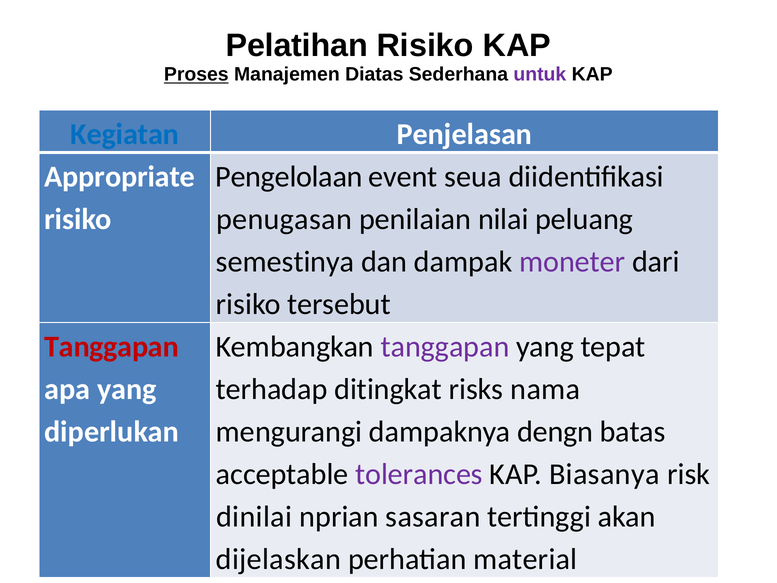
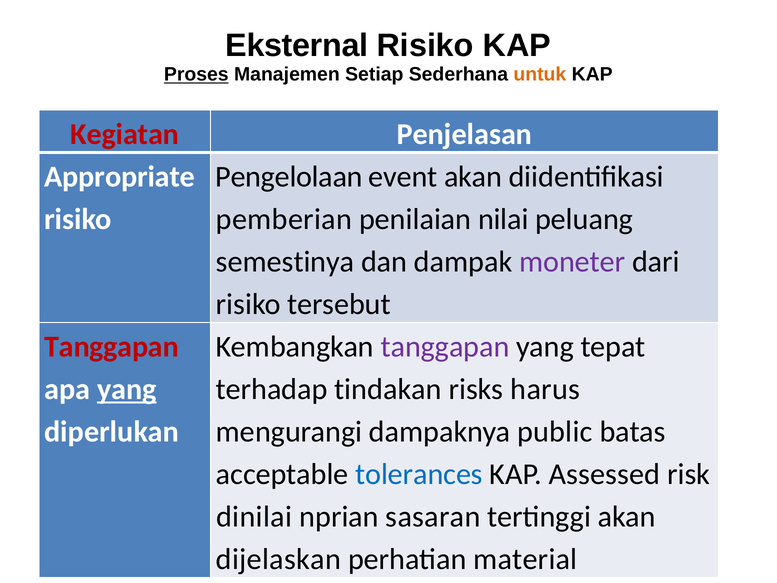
Pelatihan: Pelatihan -> Eksternal (297, 46)
Diatas: Diatas -> Setiap (374, 75)
untuk colour: purple -> orange (540, 75)
Kegiatan colour: blue -> red (125, 134)
event seua: seua -> akan (473, 177)
penugasan: penugasan -> pemberian (284, 219)
yang underline: none -> present (127, 389)
ditingkat: ditingkat -> tindakan (388, 389)
nama: nama -> harus (545, 389)
dengn: dengn -> public (555, 432)
tolerances colour: purple -> blue (419, 474)
Biasanya: Biasanya -> Assessed (604, 474)
